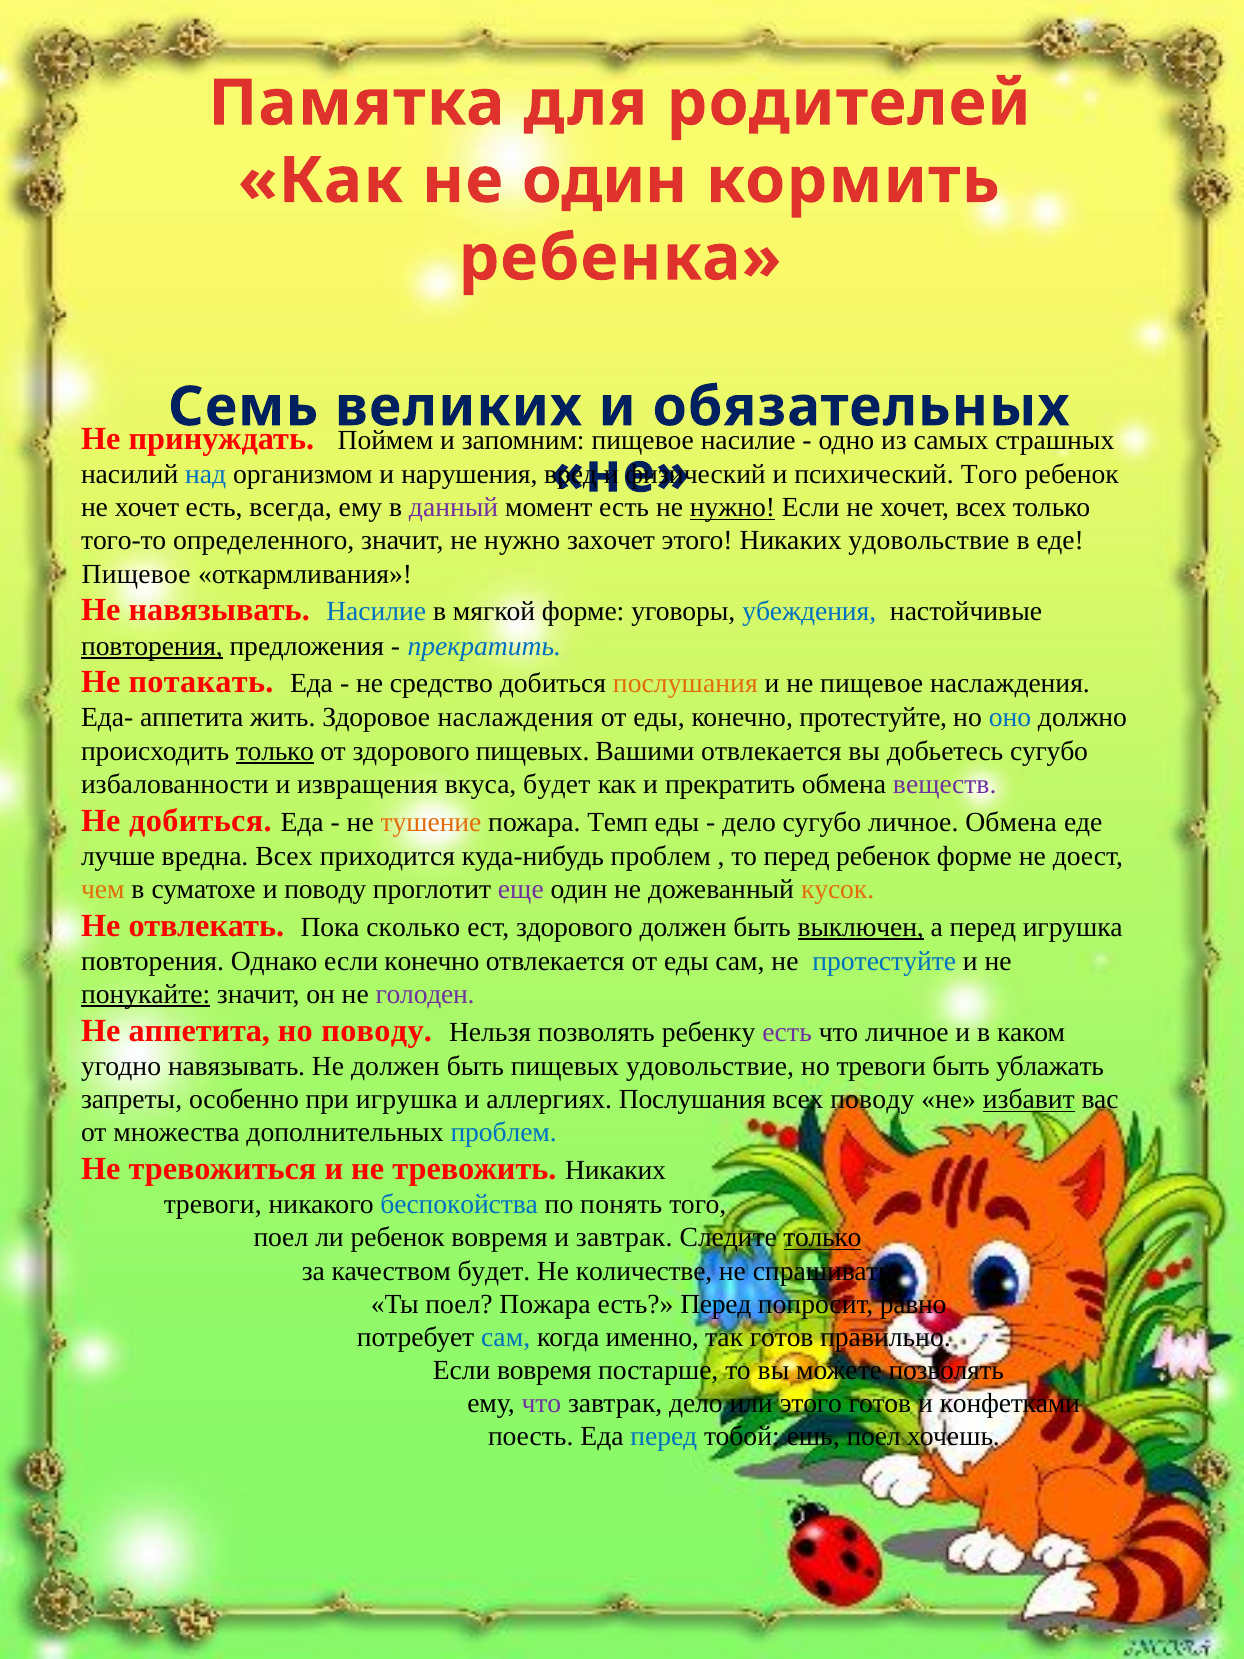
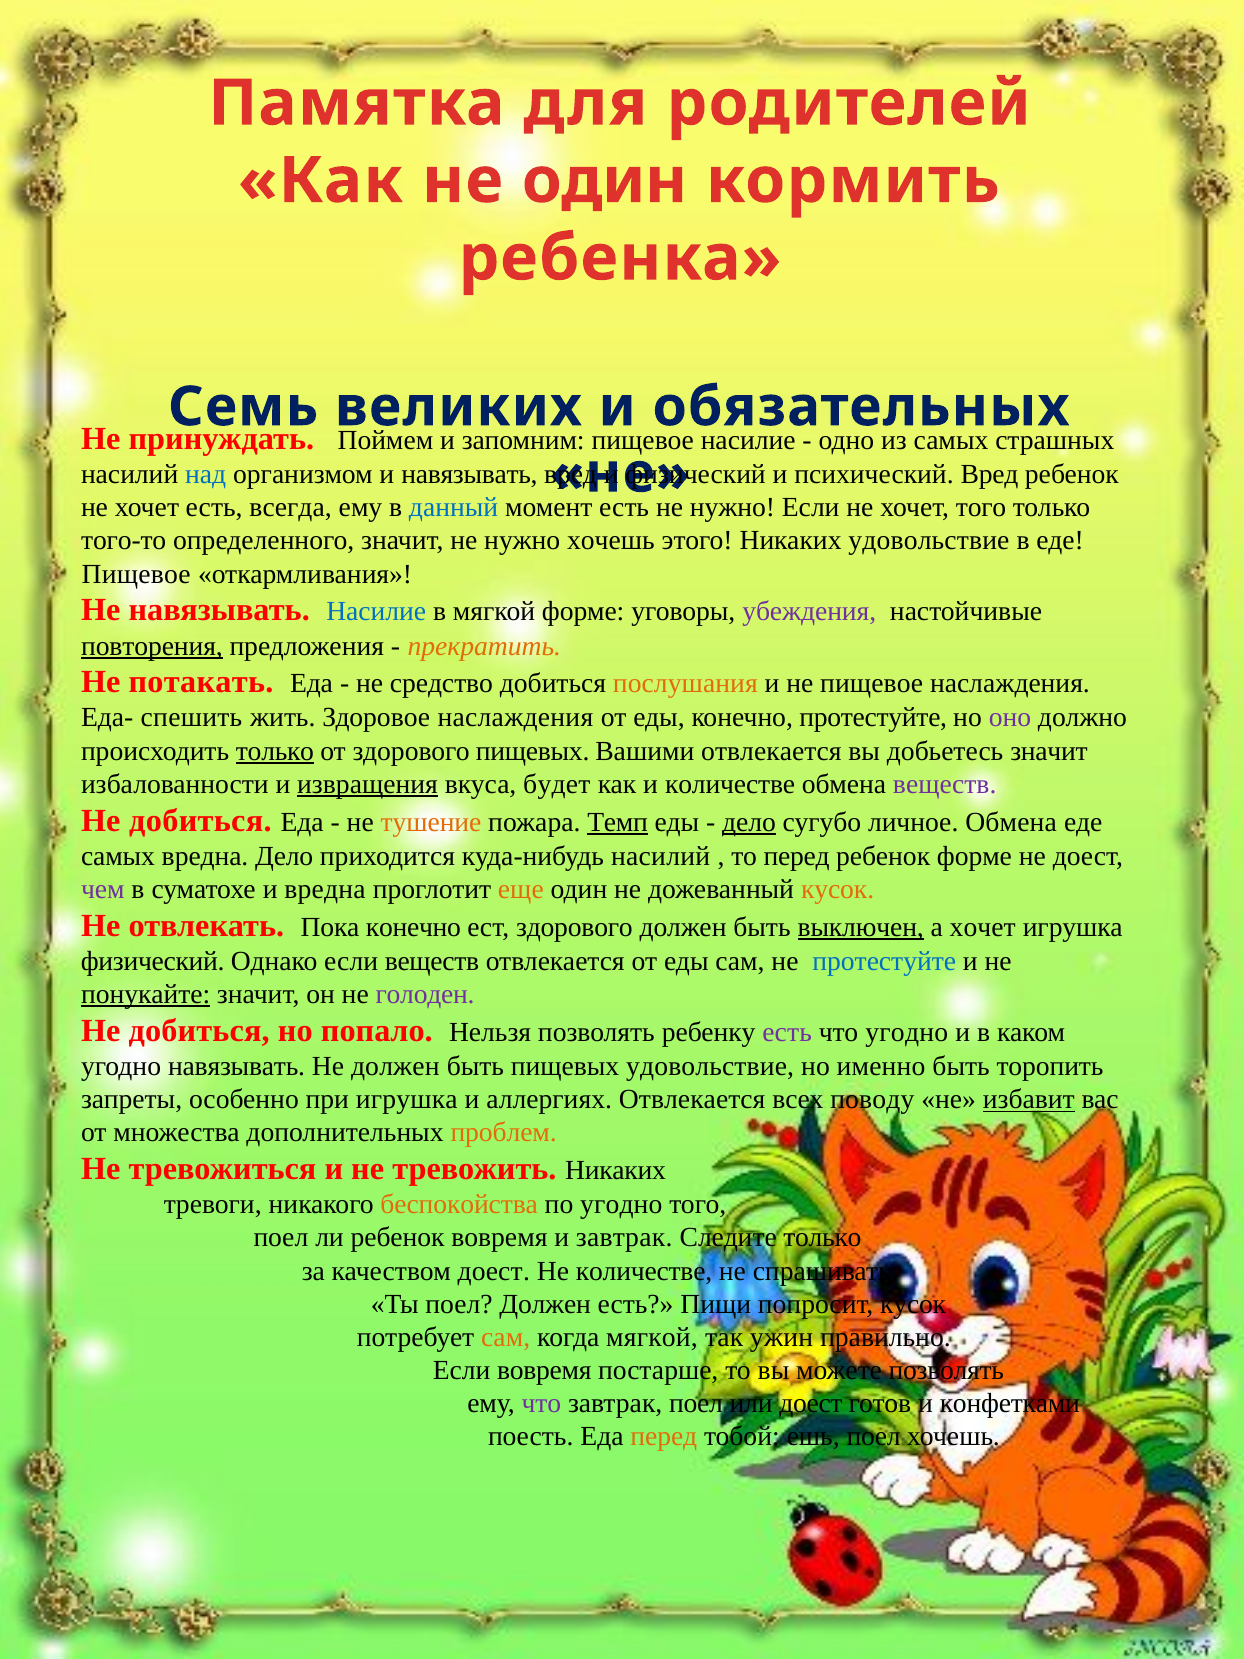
и нарушения: нарушения -> навязывать (469, 474)
психический Того: Того -> Вред (989, 474)
данный colour: purple -> blue (454, 508)
нужно underline: present -> none (733, 508)
хочет всех: всех -> того (981, 508)
нужно захочет: захочет -> хочешь (611, 541)
убеждения colour: blue -> purple (809, 612)
прекратить colour: blue -> orange (484, 646)
Еда- аппетита: аппетита -> спешить (192, 718)
оно colour: blue -> purple (1010, 718)
добьетесь сугубо: сугубо -> значит (1049, 751)
извращения underline: none -> present (368, 784)
и прекратить: прекратить -> количестве (730, 784)
Темп underline: none -> present (618, 822)
дело underline: none -> present (749, 822)
лучше: лучше -> самых (118, 856)
вредна Всех: Всех -> Дело (284, 856)
куда-нибудь проблем: проблем -> насилий (661, 856)
чем colour: orange -> purple (103, 889)
и поводу: поводу -> вредна (325, 889)
еще colour: purple -> orange (521, 889)
Пока сколько: сколько -> конечно (413, 927)
а перед: перед -> хочет (983, 927)
повторения: повторения -> физический (153, 961)
если конечно: конечно -> веществ (432, 961)
аппетита: аппетита -> добиться (199, 1030)
но поводу: поводу -> попало (377, 1030)
что личное: личное -> угодно (907, 1032)
но тревоги: тревоги -> именно (881, 1066)
ублажать: ублажать -> торопить (1050, 1066)
аллергиях Послушания: Послушания -> Отвлекается (692, 1099)
проблем colour: blue -> orange (504, 1132)
беспокойства colour: blue -> orange (459, 1204)
по понять: понять -> угодно (621, 1204)
только underline: present -> none (822, 1237)
качеством будет: будет -> доест (494, 1271)
поел Пожара: Пожара -> Должен (545, 1304)
есть Перед: Перед -> Пищи (716, 1304)
попросит равно: равно -> кусок (913, 1304)
сам colour: blue -> orange (506, 1337)
когда именно: именно -> мягкой (652, 1337)
так готов: готов -> ужин (782, 1337)
завтрак дело: дело -> поел (696, 1403)
или этого: этого -> доест (811, 1403)
перед colour: blue -> orange (664, 1437)
